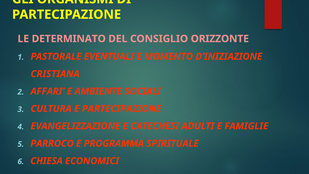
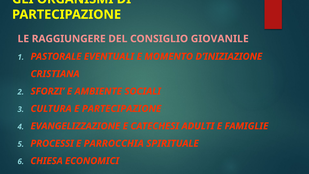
DETERMINATO: DETERMINATO -> RAGGIUNGERE (69, 39)
ORIZZONTE: ORIZZONTE -> GIOVANILE (220, 39)
AFFARI: AFFARI -> SFORZI (47, 91)
PARROCO: PARROCO -> PROCESSI (52, 143)
PROGRAMMA: PROGRAMMA -> PARROCCHIA (114, 143)
